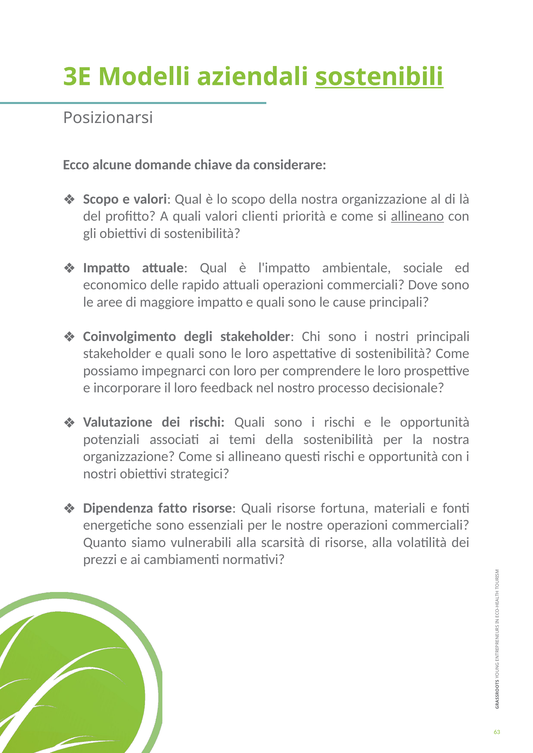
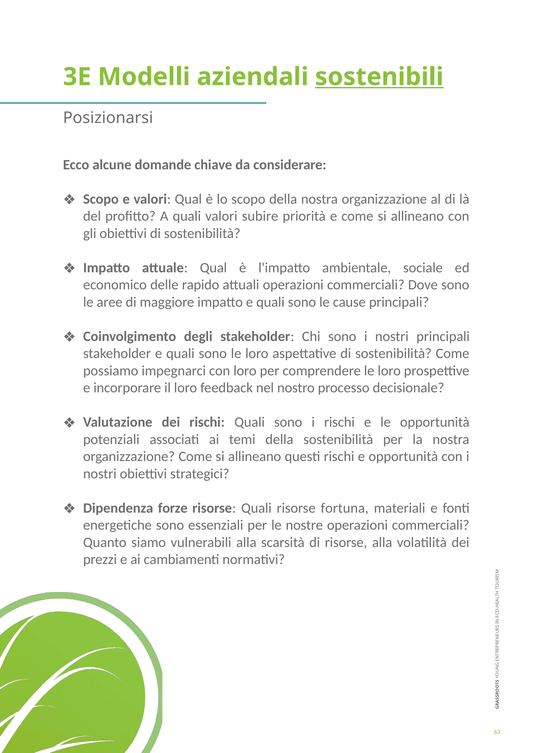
clienti: clienti -> subire (260, 216)
allineano underline: present -> none (417, 216)
fatto: fatto -> forze (173, 509)
